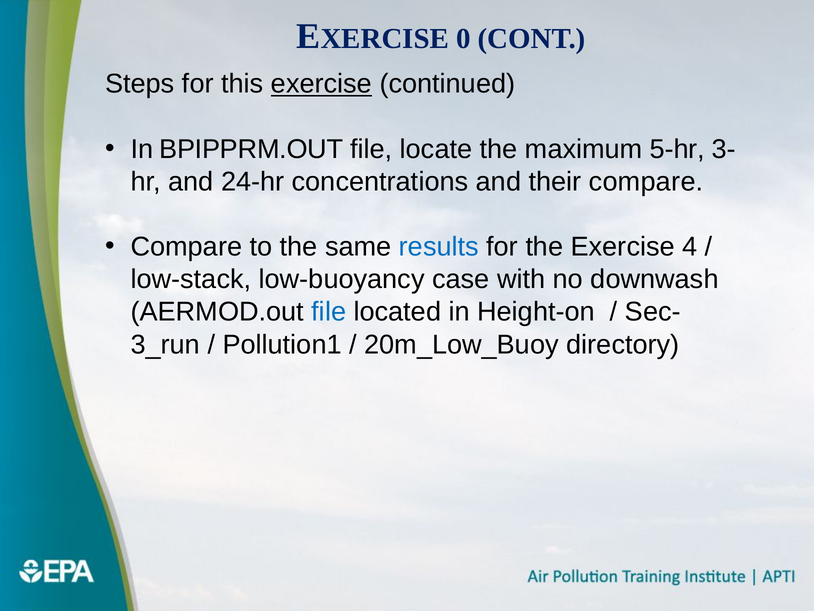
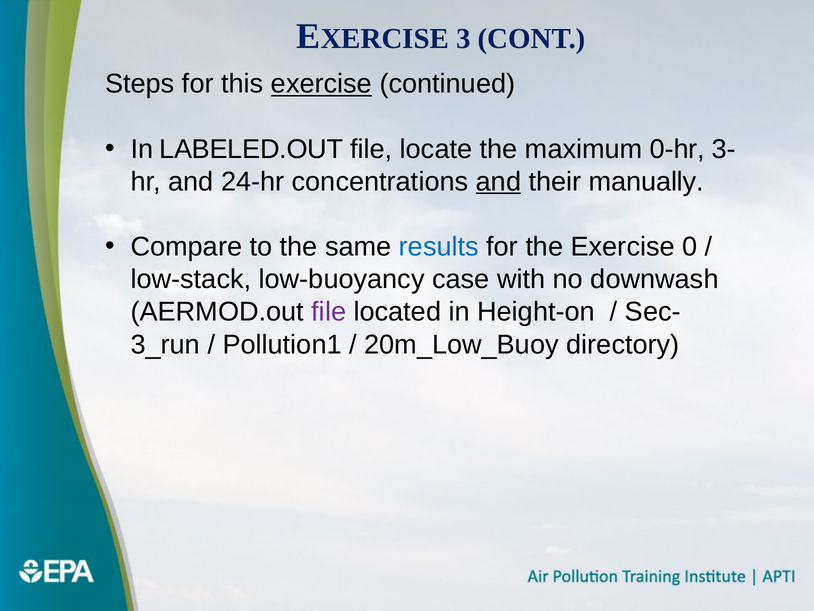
0: 0 -> 3 (463, 39)
BPIPPRM.OUT: BPIPPRM.OUT -> LABELED.OUT (251, 149)
5-hr: 5-hr -> 0-hr (677, 149)
and underline: none -> present (498, 182)
their compare: compare -> manually (646, 182)
4: 4 -> 0 (690, 247)
file colour: blue -> purple (329, 312)
